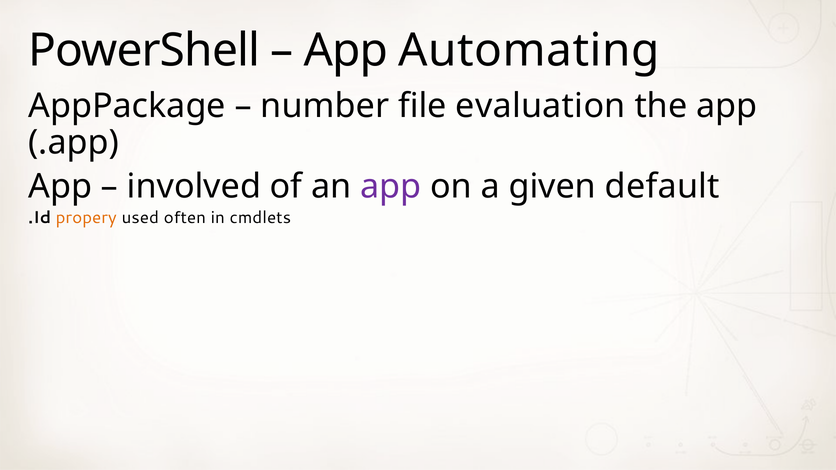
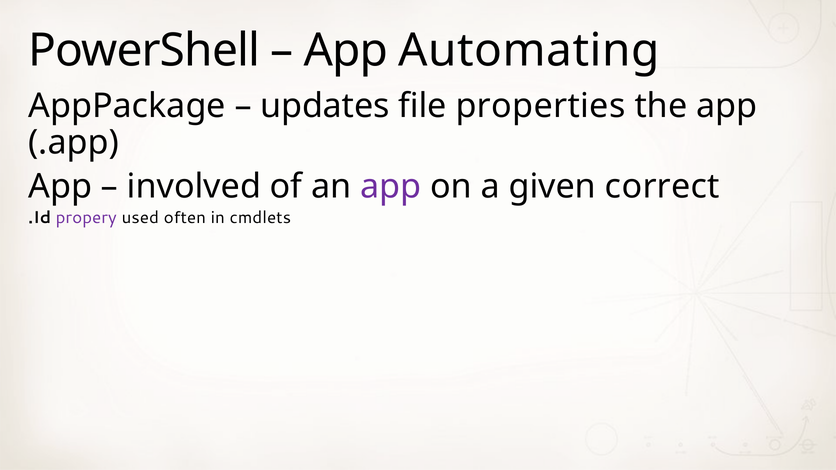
number: number -> updates (325, 106)
evaluation: evaluation -> properties (540, 106)
default: default -> correct (662, 186)
propery colour: orange -> purple (86, 218)
